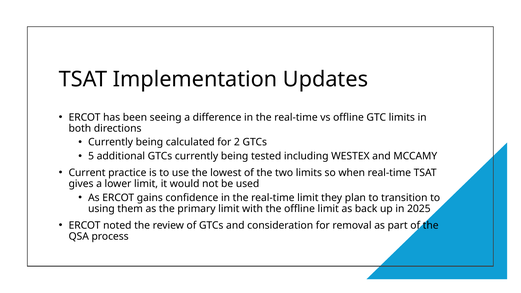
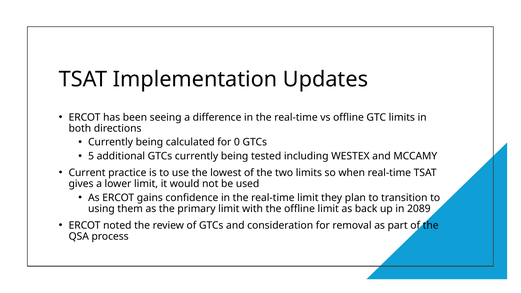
2: 2 -> 0 (237, 142)
2025: 2025 -> 2089 (419, 209)
